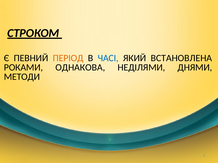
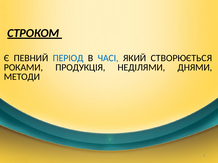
ПЕРІОД colour: orange -> blue (68, 58)
ВСТАНОВЛЕНА: ВСТАНОВЛЕНА -> СТВОРЮЄТЬСЯ (181, 58)
ОДНАКОВА: ОДНАКОВА -> ПРОДУКЦІЯ (80, 68)
